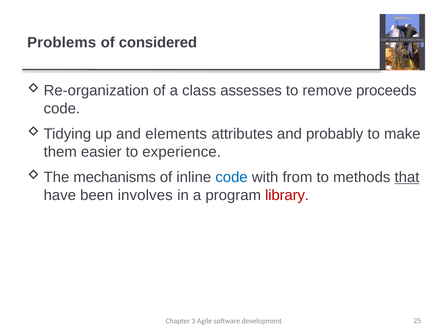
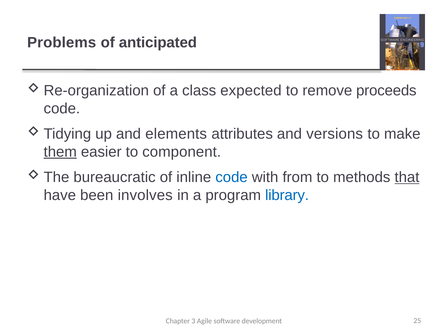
considered: considered -> anticipated (158, 42)
assesses: assesses -> expected (251, 91)
probably: probably -> versions (335, 134)
them underline: none -> present (60, 152)
experience: experience -> component (182, 152)
mechanisms: mechanisms -> bureaucratic (115, 177)
library colour: red -> blue (287, 195)
